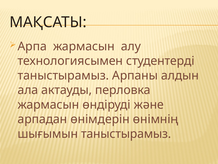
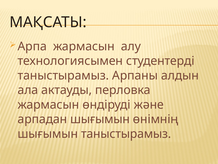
арпадан өнімдерін: өнімдерін -> шығымын (100, 119)
